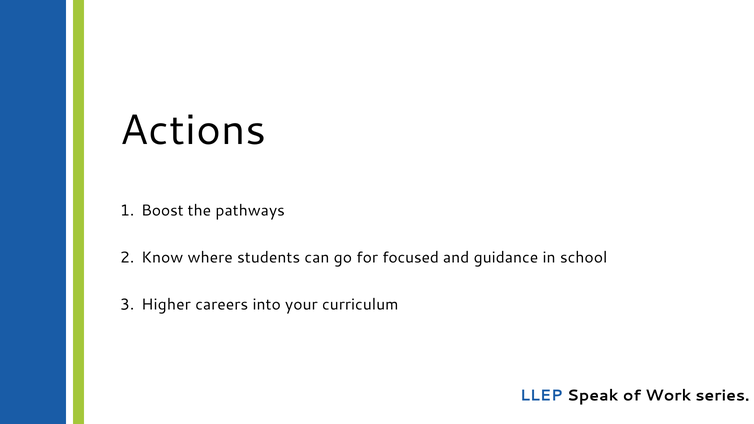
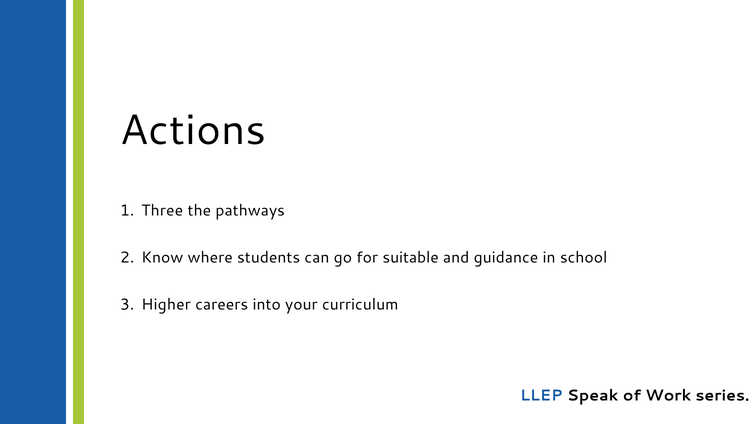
Boost: Boost -> Three (162, 211)
focused: focused -> suitable (411, 258)
